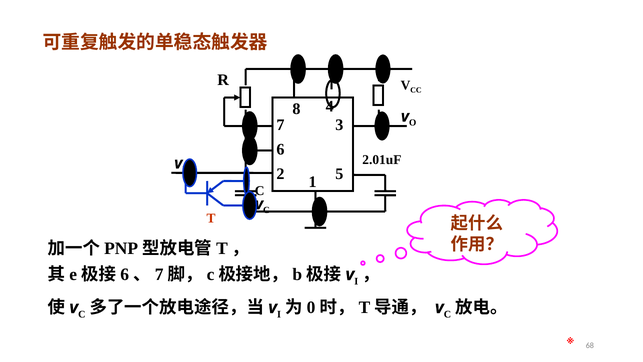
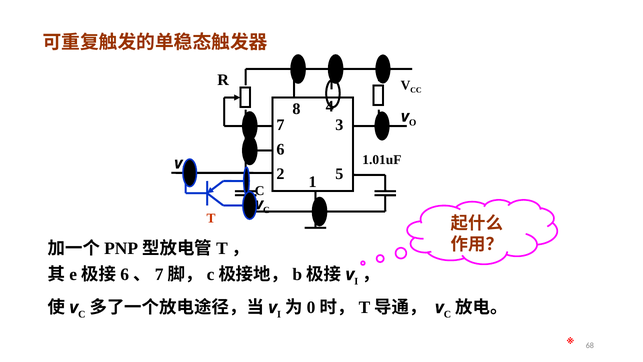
2.01uF: 2.01uF -> 1.01uF (382, 160)
